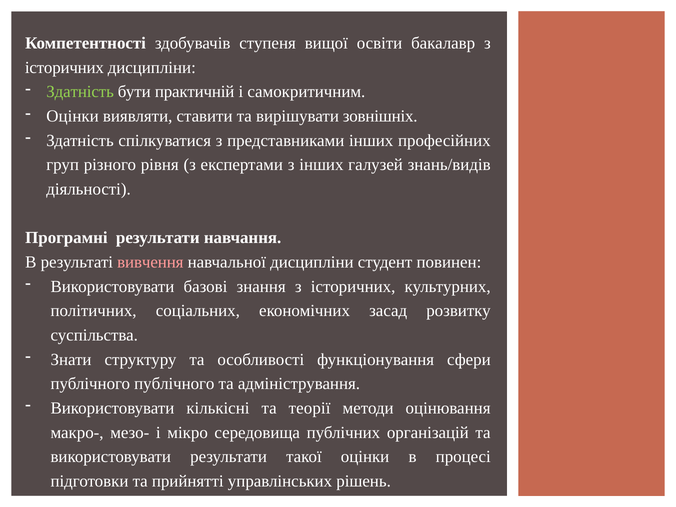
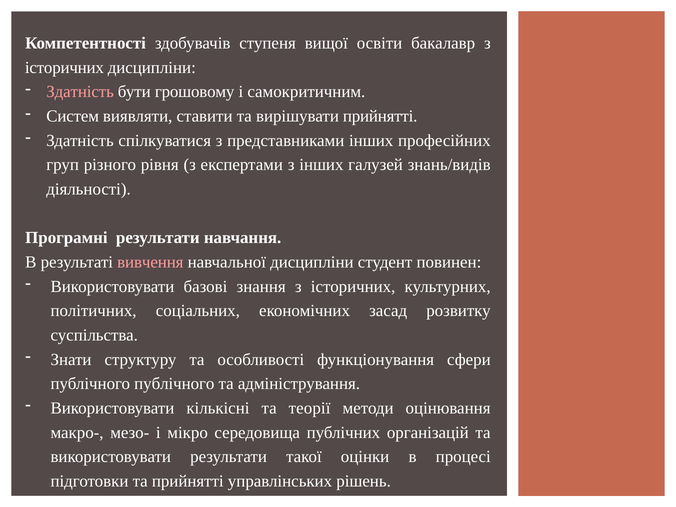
Здатність colour: light green -> pink (80, 92)
практичній: практичній -> грошовому (195, 92)
Оцінки: Оцінки -> Систем (73, 116)
вирішувати зовнішніх: зовнішніх -> прийнятті (380, 116)
